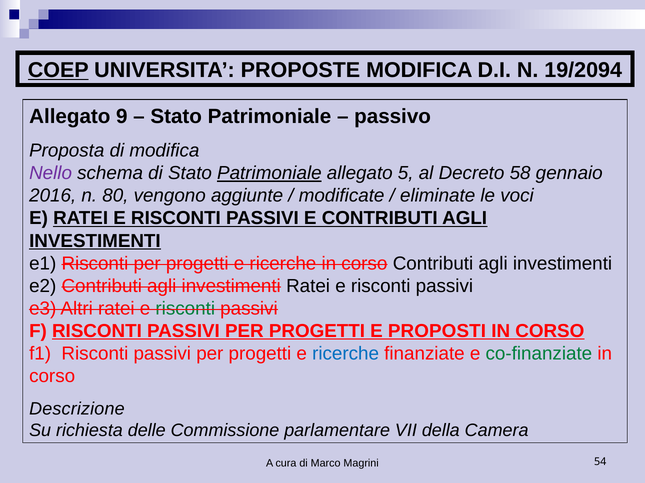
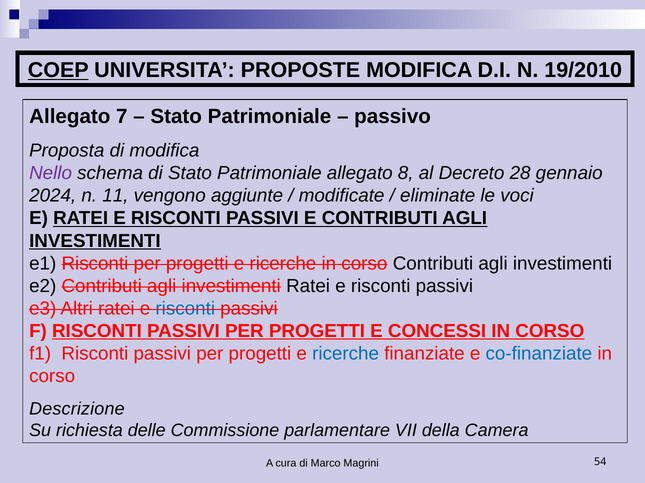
19/2094: 19/2094 -> 19/2010 (583, 70)
9: 9 -> 7 (122, 117)
Patrimoniale underline: present -> none (269, 173)
5: 5 -> 8 (406, 173)
58: 58 -> 28 (520, 173)
2016: 2016 -> 2024 (53, 196)
80: 80 -> 11 (115, 196)
risconti colour: green -> blue (185, 309)
PROPOSTI: PROPOSTI -> CONCESSI (437, 332)
co-finanziate colour: green -> blue (539, 354)
